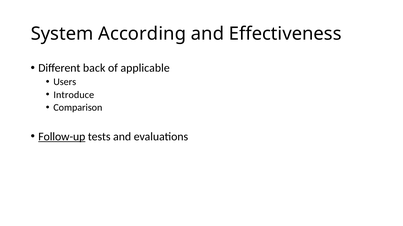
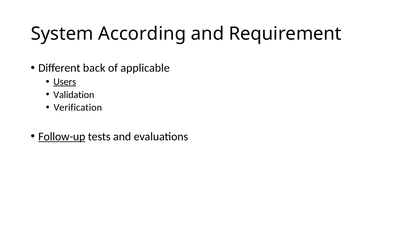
Effectiveness: Effectiveness -> Requirement (285, 34)
Users underline: none -> present (65, 82)
Introduce: Introduce -> Validation (74, 95)
Comparison: Comparison -> Verification (78, 108)
